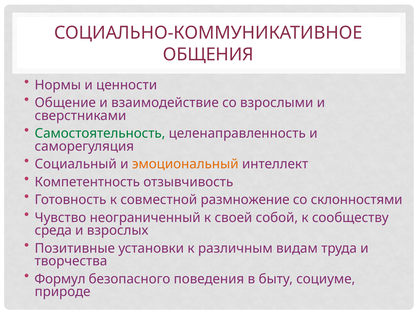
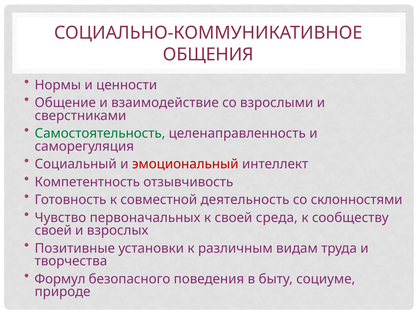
эмоциональный colour: orange -> red (185, 164)
размножение: размножение -> деятельность (245, 200)
неограниченный: неограниченный -> первоначальных (145, 217)
собой: собой -> среда (277, 217)
среда: среда -> своей (53, 230)
